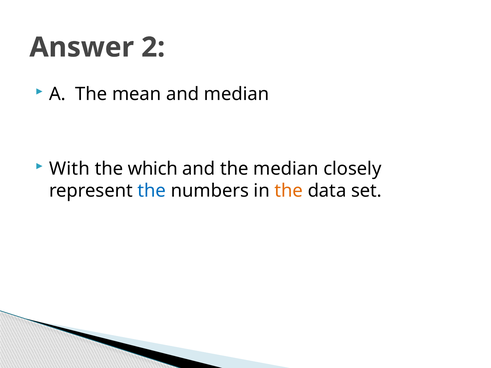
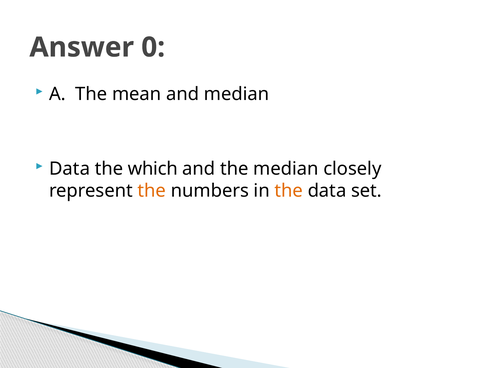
2: 2 -> 0 (153, 47)
With: With -> Data (70, 169)
the colour: blue -> orange (152, 191)
